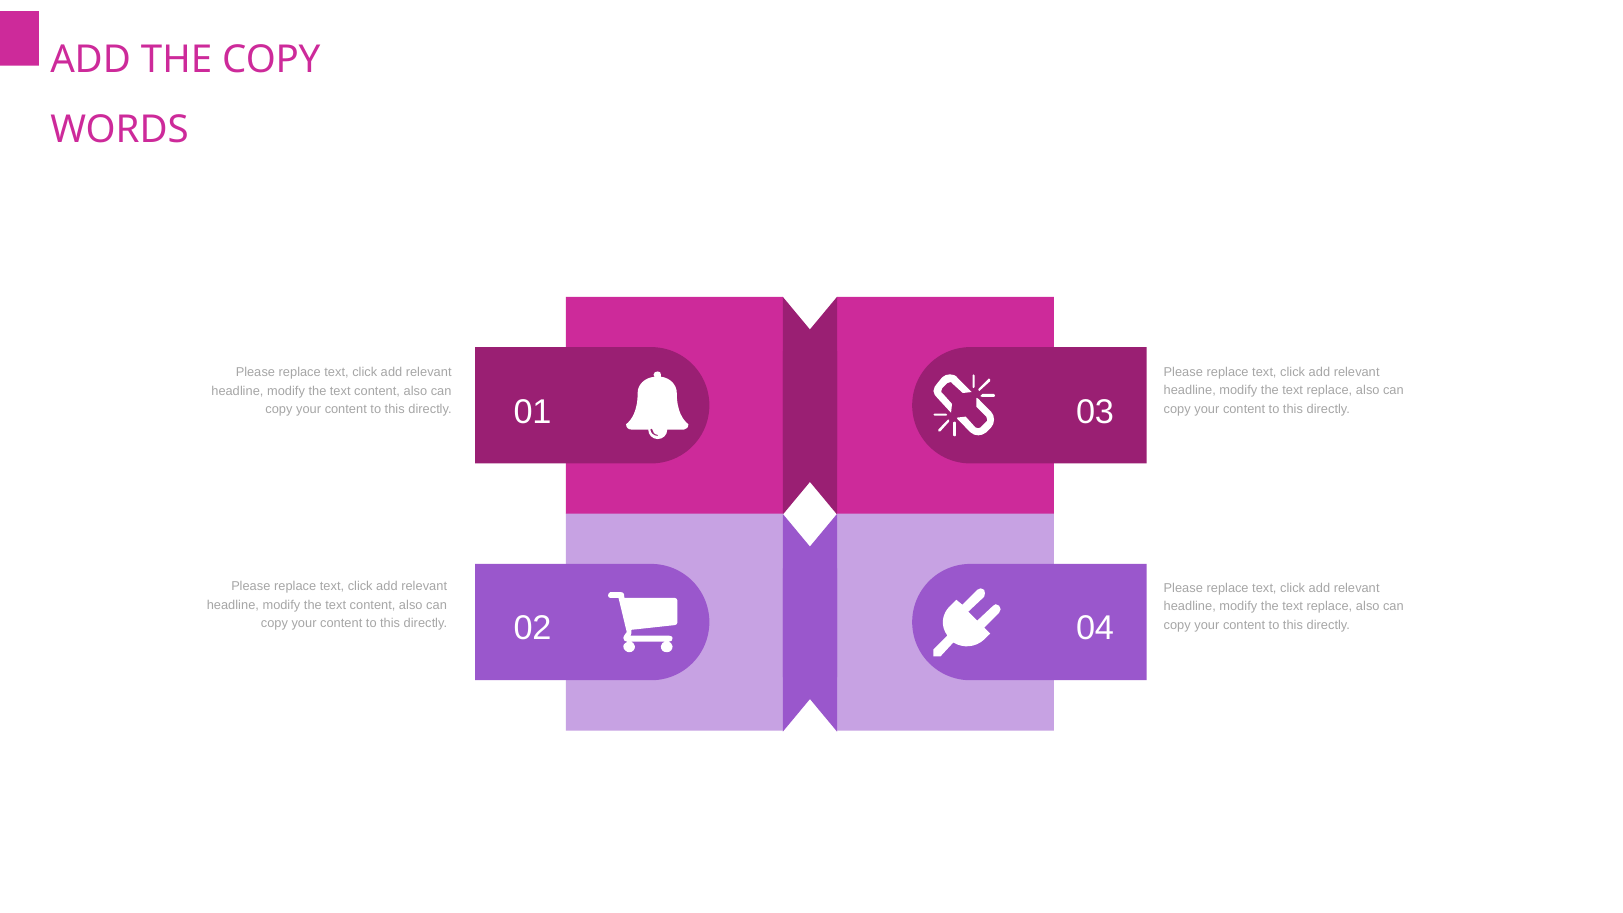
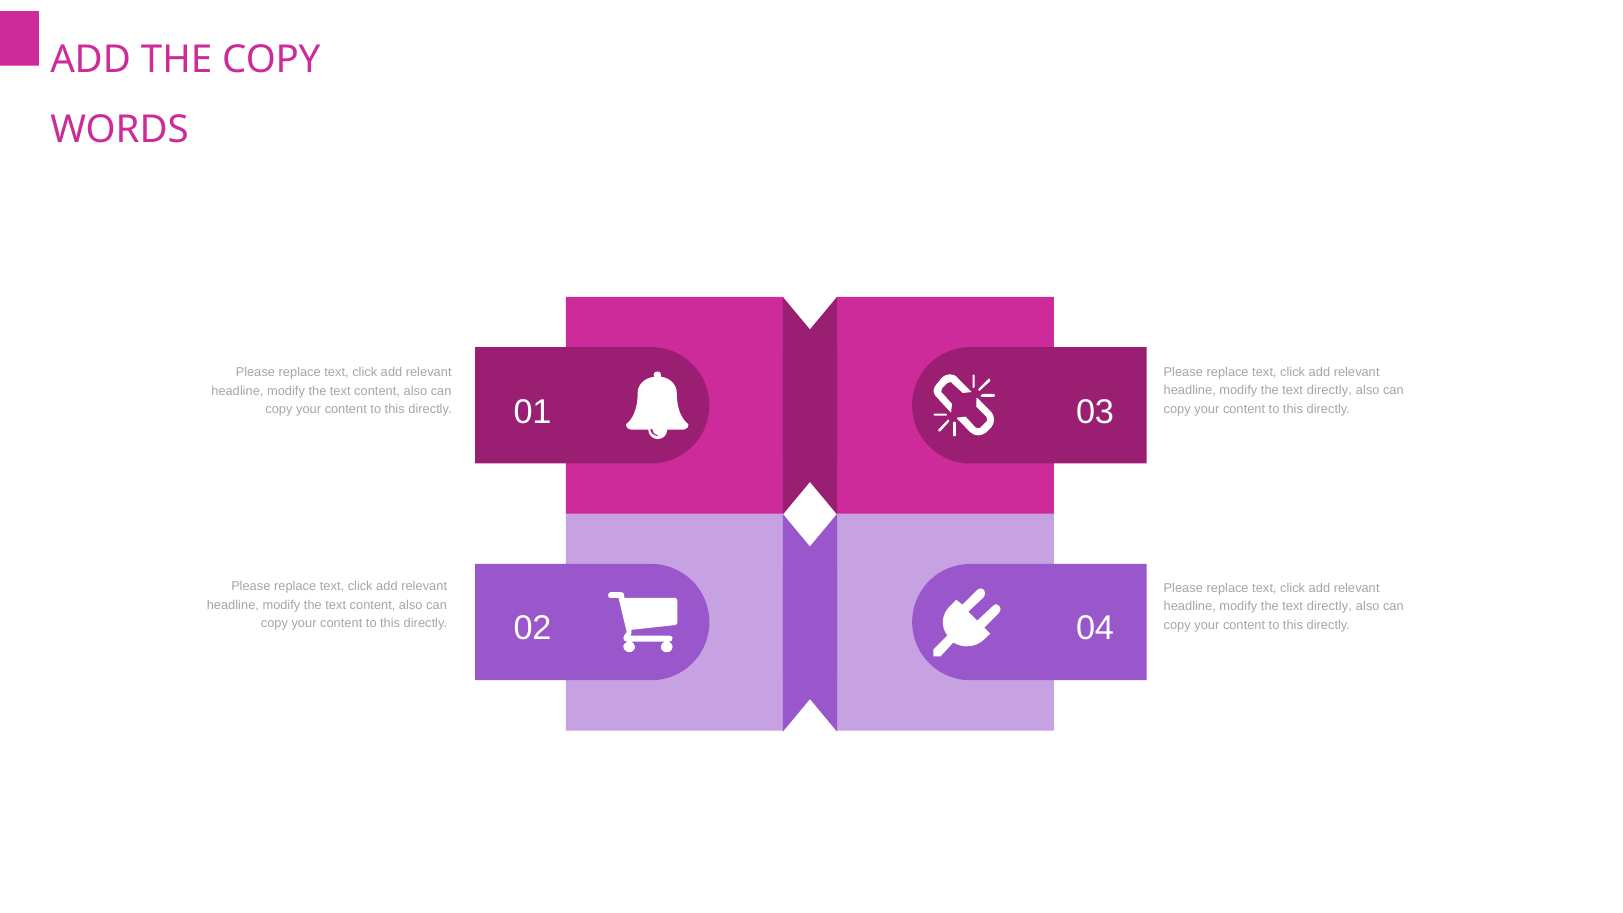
replace: replace -> directly (1329, 390)
replace: replace -> directly (1329, 607)
